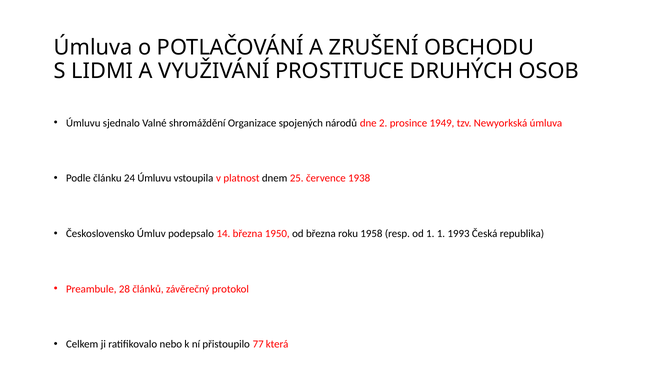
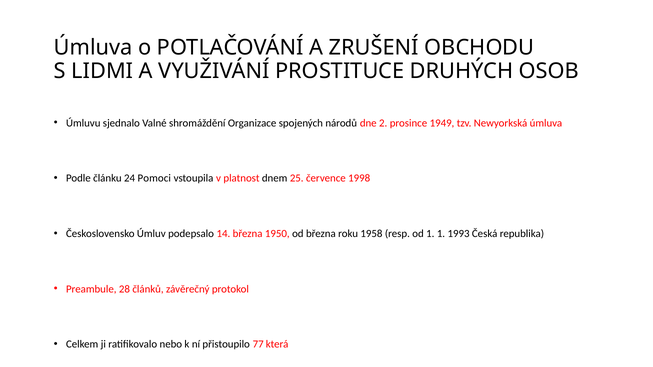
24 Úmluvu: Úmluvu -> Pomoci (154, 179)
1938: 1938 -> 1998 (359, 179)
